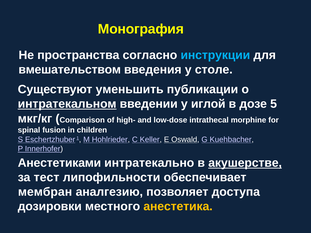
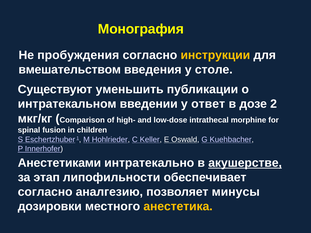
пространства: пространства -> пробуждения (78, 55)
инструкции colour: light blue -> yellow (215, 55)
интратекальном underline: present -> none (67, 104)
иглой: иглой -> ответ (208, 104)
5: 5 -> 2 (274, 104)
тест: тест -> этап (47, 178)
мембран: мембран -> согласно (45, 192)
доступа: доступа -> минусы (236, 192)
